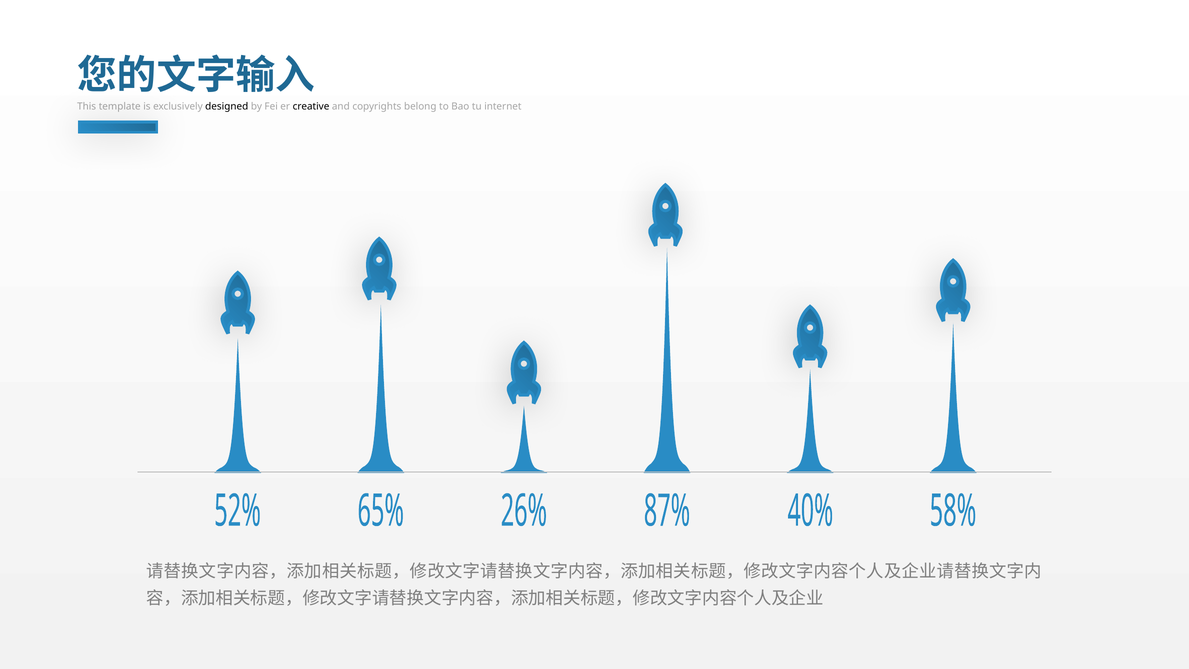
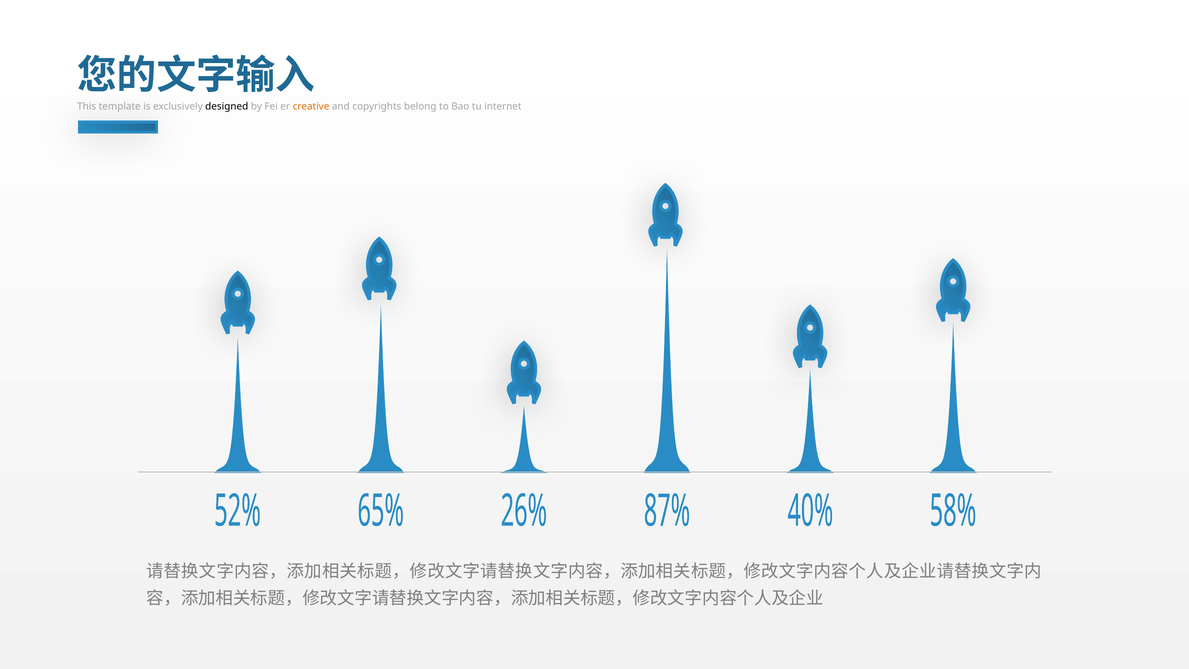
creative colour: black -> orange (311, 106)
